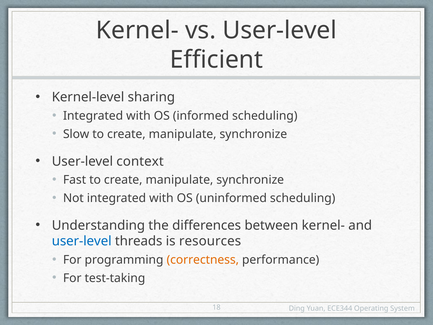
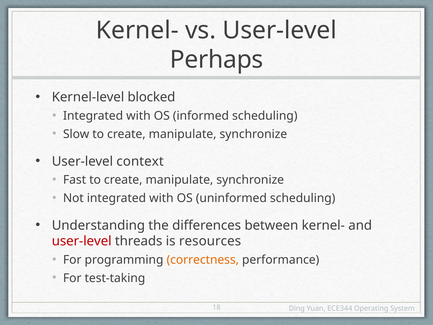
Efficient: Efficient -> Perhaps (217, 60)
sharing: sharing -> blocked (151, 97)
user-level colour: blue -> red (82, 241)
